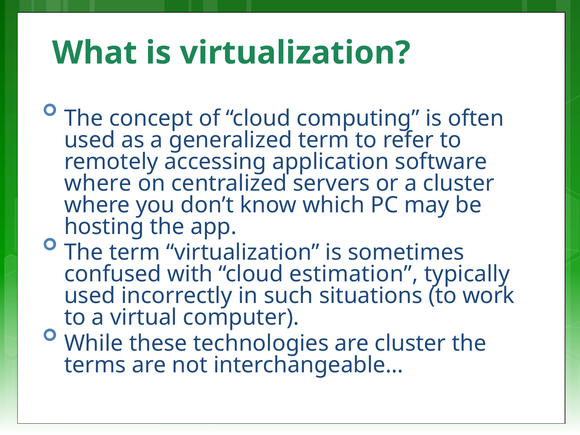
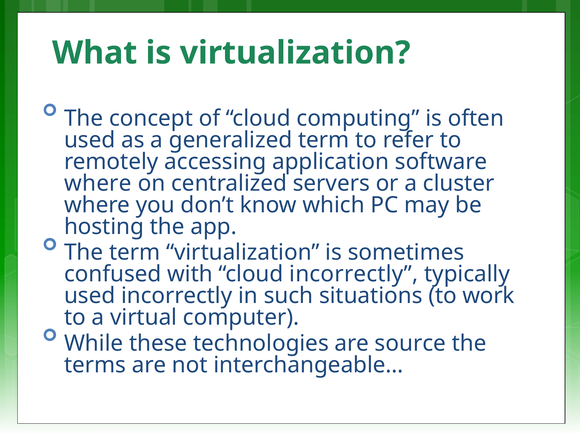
cloud estimation: estimation -> incorrectly (354, 274)
are cluster: cluster -> source (410, 343)
